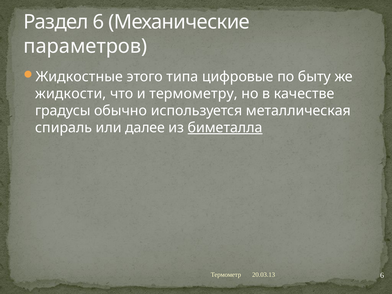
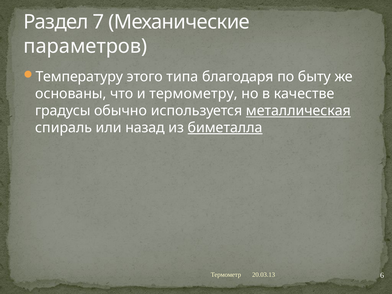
Раздел 6: 6 -> 7 (98, 22)
Жидкостные: Жидкостные -> Температуру (79, 77)
цифровые: цифровые -> благодаря (238, 77)
жидкости: жидкости -> основаны (71, 94)
металлическая underline: none -> present (298, 111)
далее: далее -> назад (145, 128)
